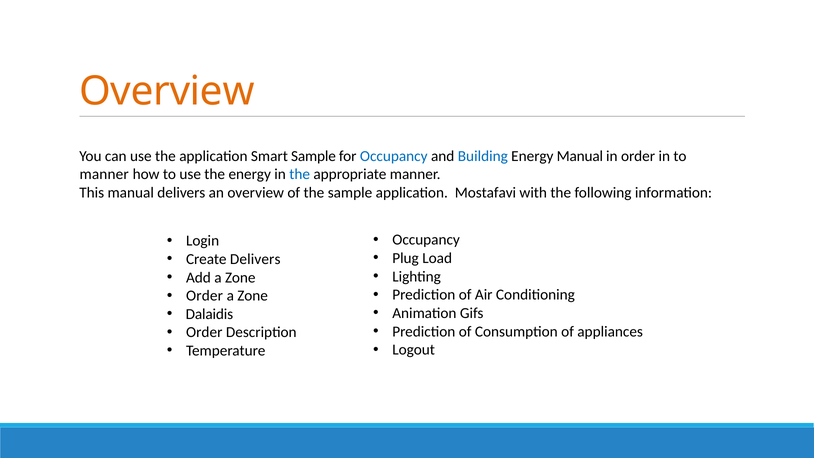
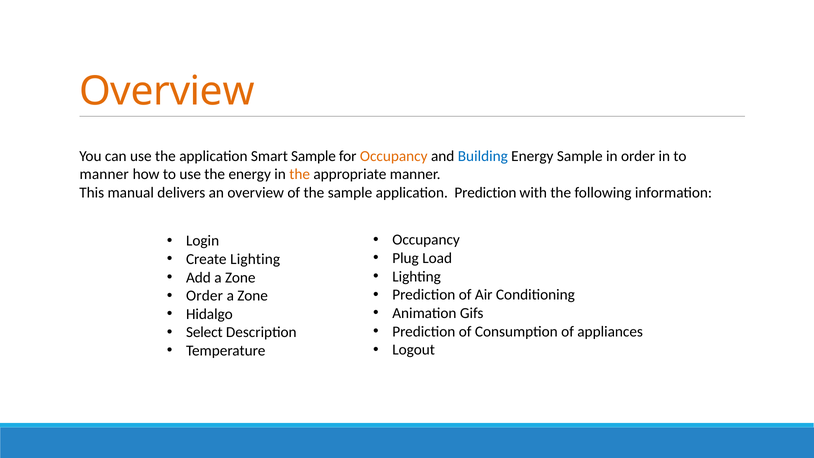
Occupancy colour: blue -> orange (394, 156)
Energy Manual: Manual -> Sample (580, 156)
the colour: blue -> orange (300, 174)
application Mostafavi: Mostafavi -> Prediction (485, 193)
Create Delivers: Delivers -> Lighting (255, 259)
Dalaidis: Dalaidis -> Hidalgo (209, 314)
Order: Order -> Select (204, 332)
